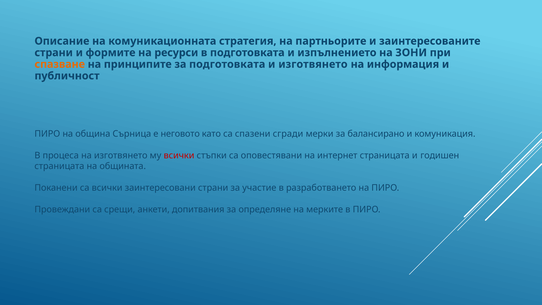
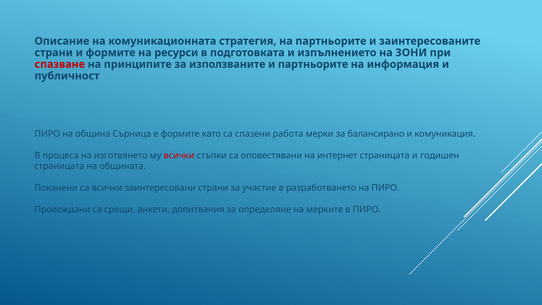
спазване colour: orange -> red (60, 64)
за подготовката: подготовката -> използваните (227, 64)
и изготвянето: изготвянето -> партньорите (313, 64)
е неговото: неговото -> формите (180, 134)
сгради: сгради -> работа (288, 134)
